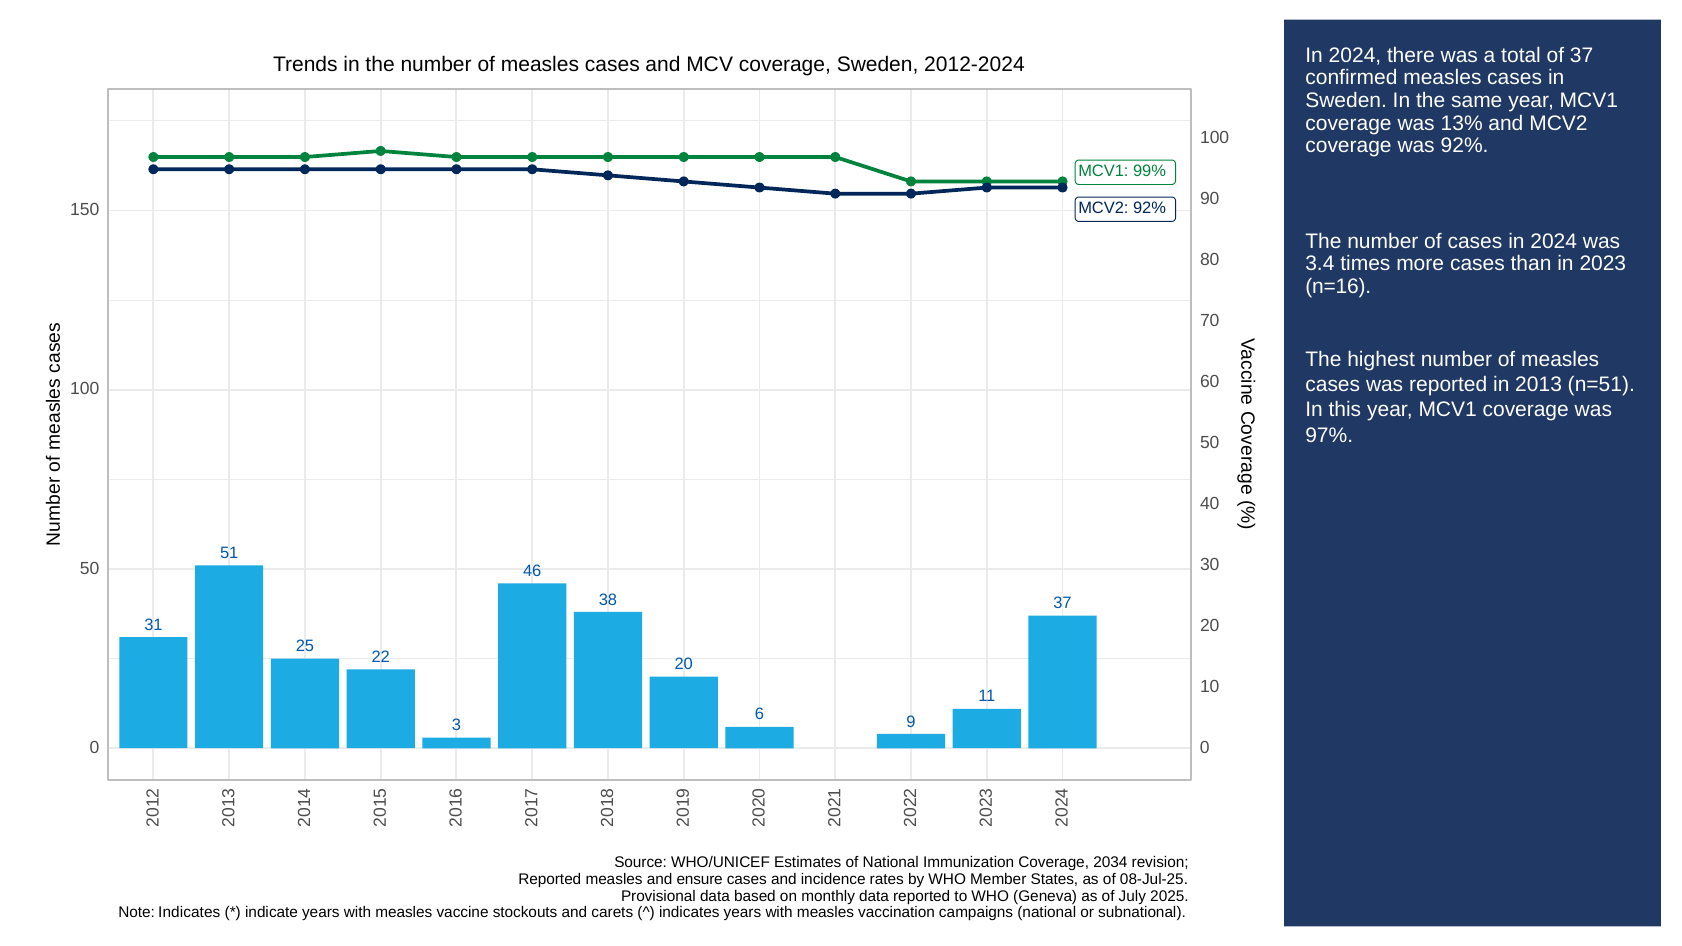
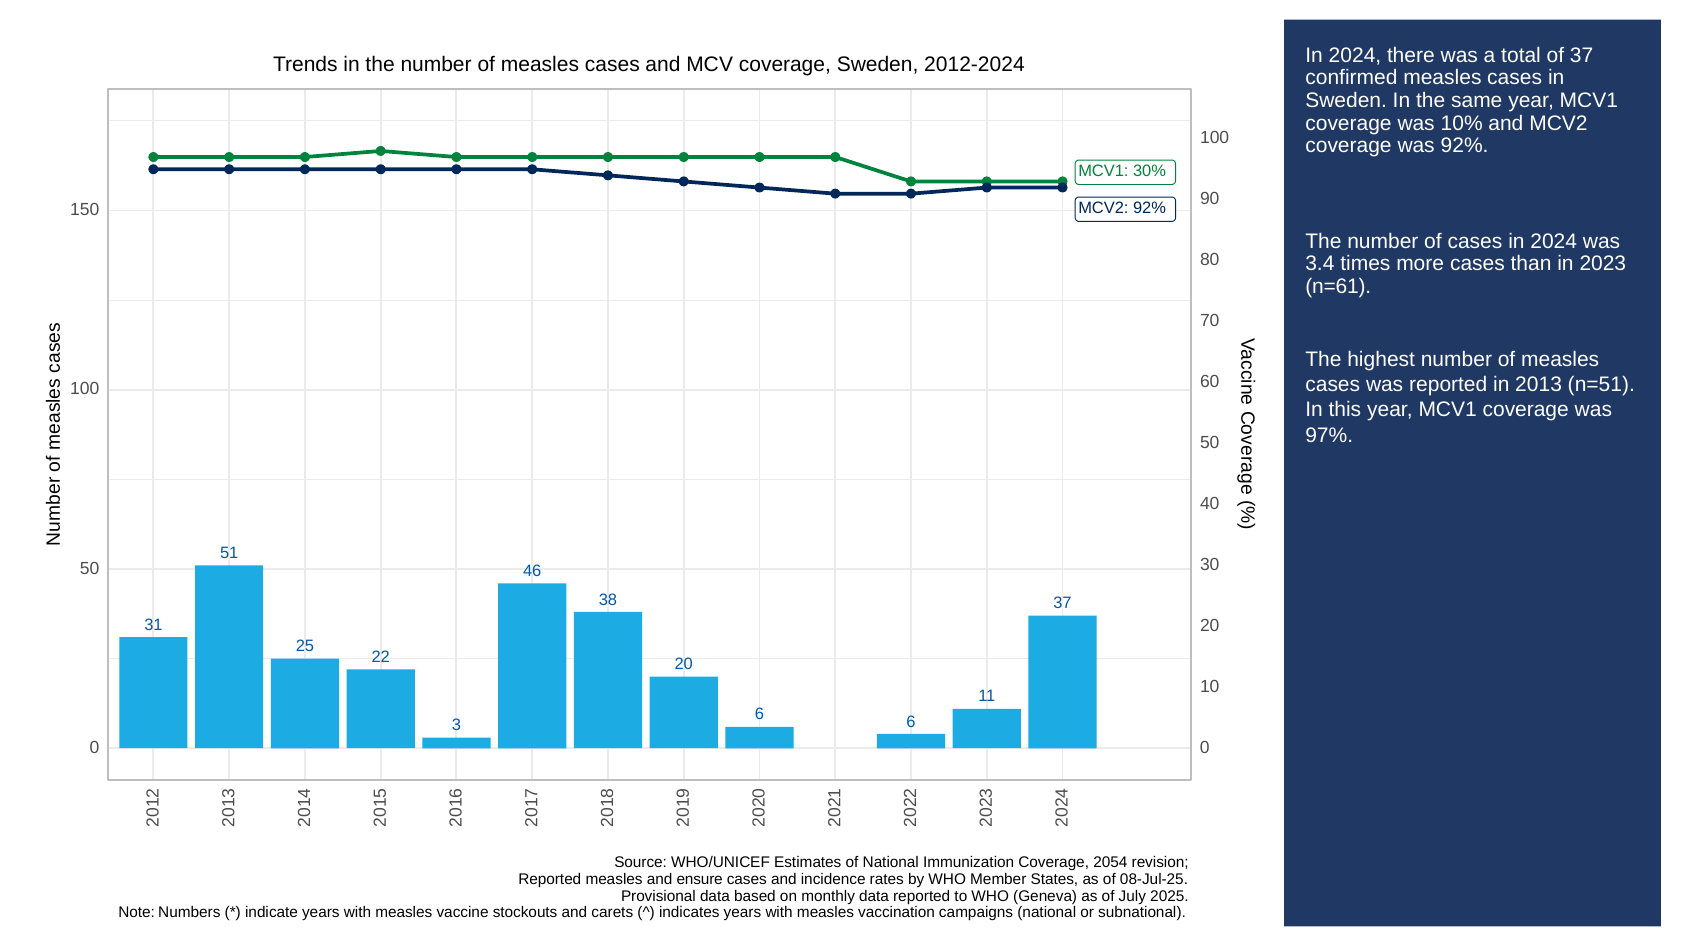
13%: 13% -> 10% (1462, 123)
99%: 99% -> 30% (1150, 171)
n=16: n=16 -> n=61 (1338, 287)
6 9: 9 -> 6 (911, 722)
2034: 2034 -> 2054 (1110, 863)
Note Indicates: Indicates -> Numbers (189, 913)
